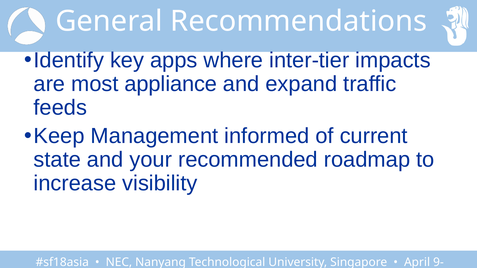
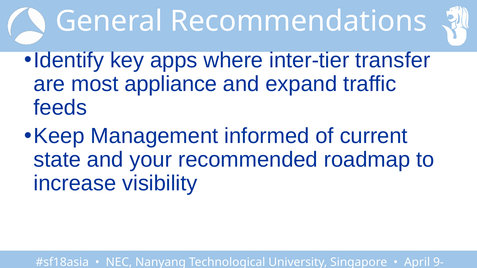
impacts: impacts -> transfer (393, 60)
